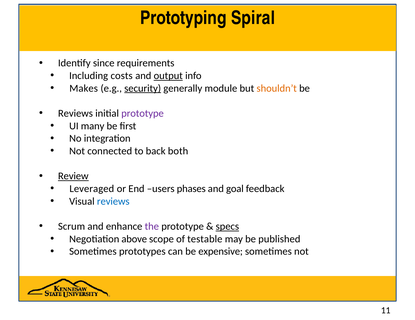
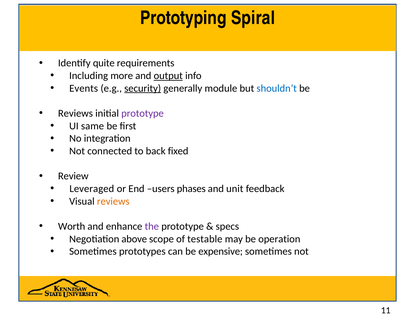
since: since -> quite (104, 63)
costs: costs -> more (122, 76)
Makes: Makes -> Events (84, 88)
shouldn’t colour: orange -> blue (277, 88)
many: many -> same (93, 126)
both: both -> fixed (178, 151)
Review underline: present -> none (73, 177)
goal: goal -> unit (235, 189)
reviews colour: blue -> orange (113, 202)
Scrum: Scrum -> Worth (72, 227)
specs underline: present -> none (227, 227)
published: published -> operation (279, 239)
